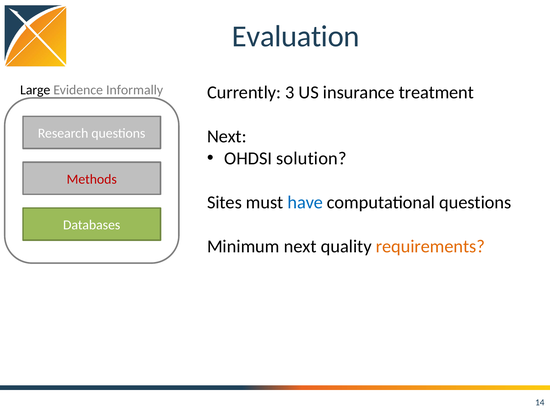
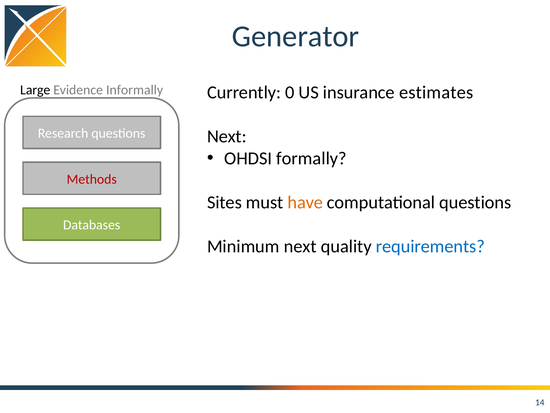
Evaluation: Evaluation -> Generator (296, 36)
3: 3 -> 0 (290, 92)
treatment: treatment -> estimates (436, 92)
solution: solution -> formally (311, 158)
have colour: blue -> orange (305, 202)
requirements colour: orange -> blue (430, 246)
